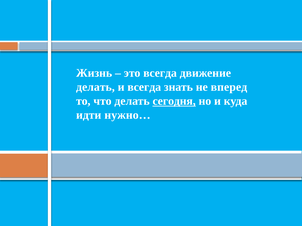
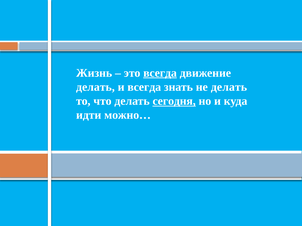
всегда underline: none -> present (160, 73)
не вперед: вперед -> делать (229, 87)
нужно…: нужно… -> можно… (128, 115)
